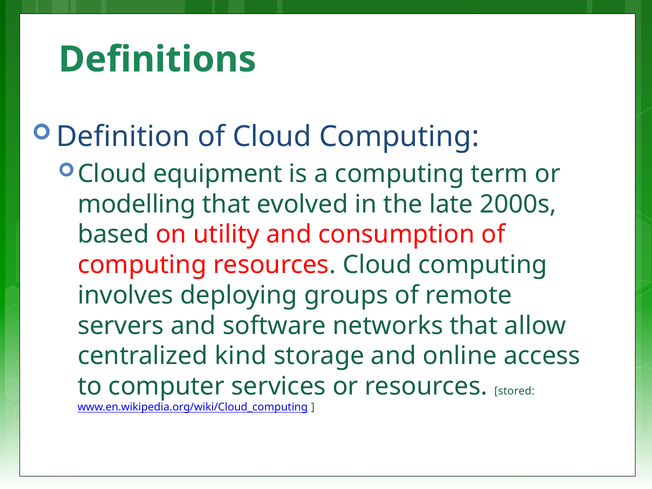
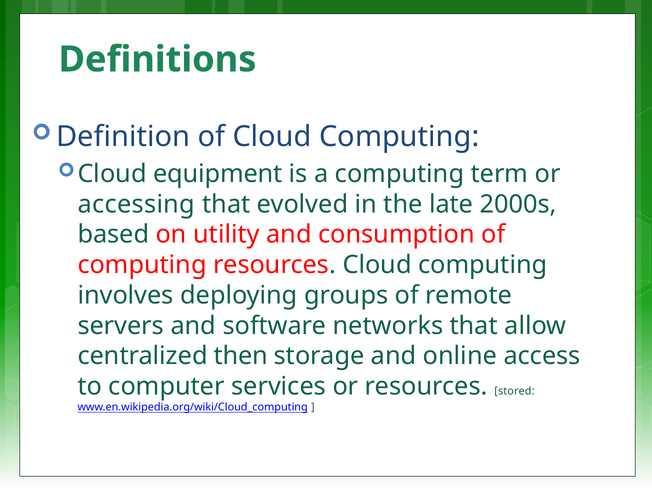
modelling: modelling -> accessing (136, 204)
kind: kind -> then (241, 356)
